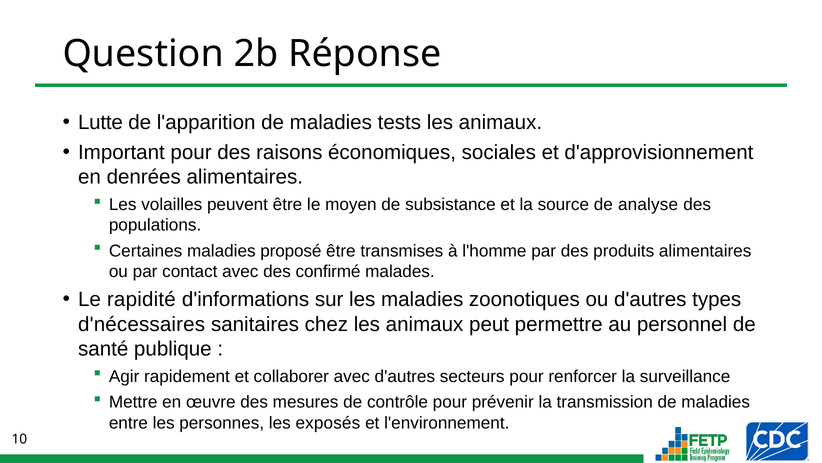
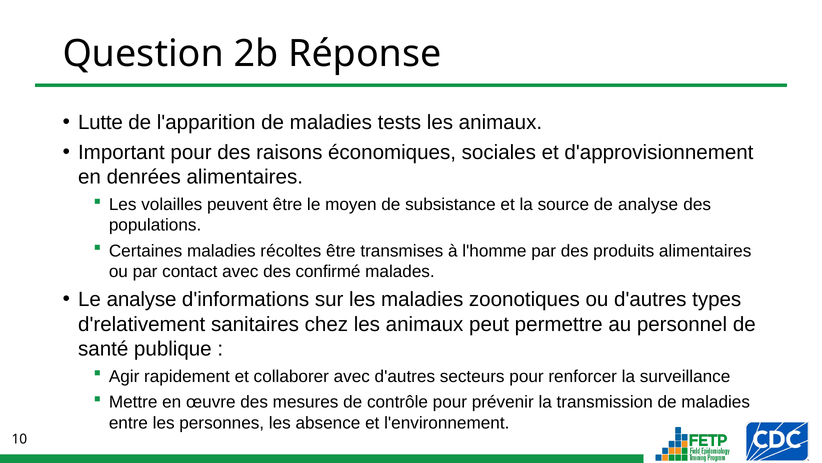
proposé: proposé -> récoltes (291, 251)
Le rapidité: rapidité -> analyse (142, 299)
d'nécessaires: d'nécessaires -> d'relativement (142, 324)
exposés: exposés -> absence (328, 422)
